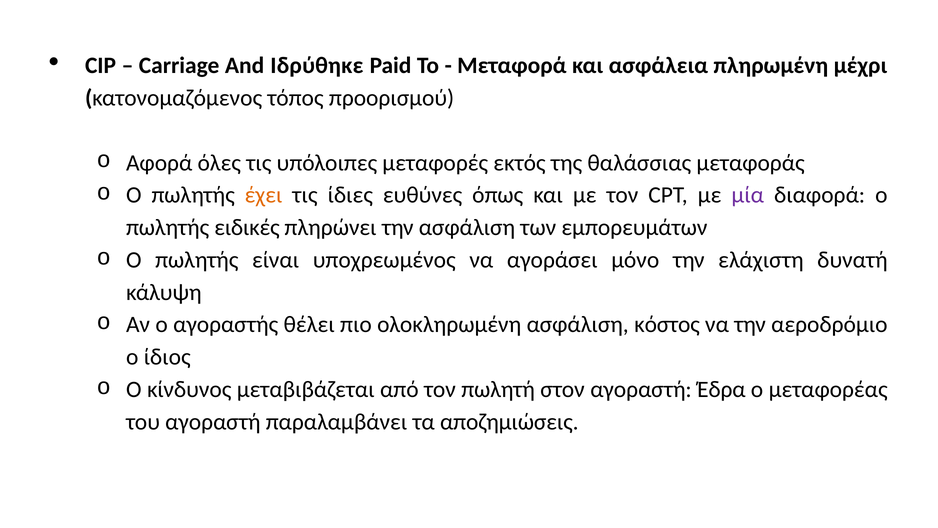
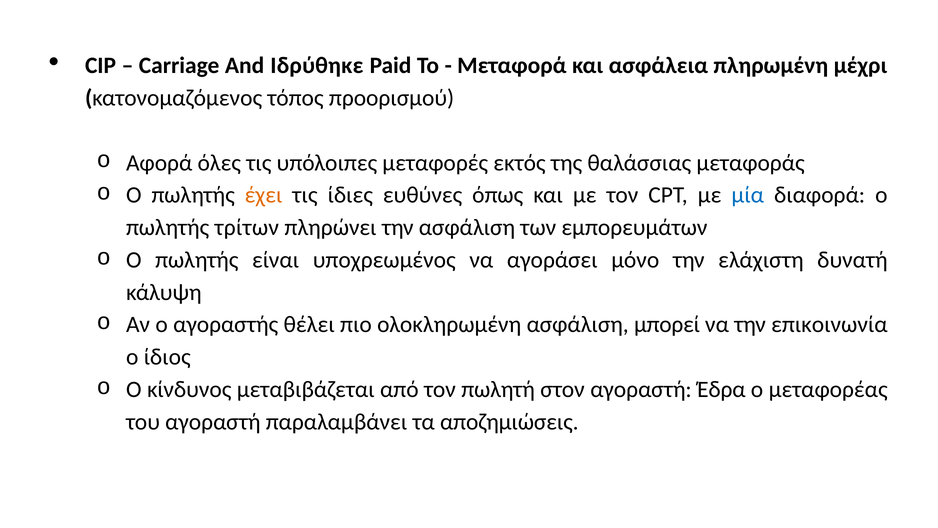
μία colour: purple -> blue (748, 195)
ειδικές: ειδικές -> τρίτων (247, 227)
κόστος: κόστος -> μπορεί (667, 324)
αεροδρόμιο: αεροδρόμιο -> επικοινωνία (829, 324)
